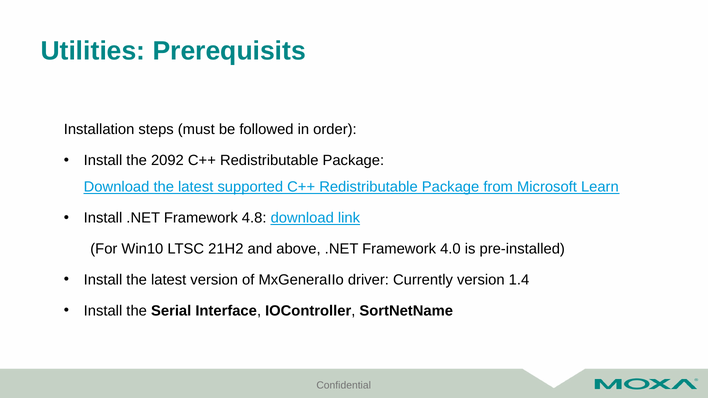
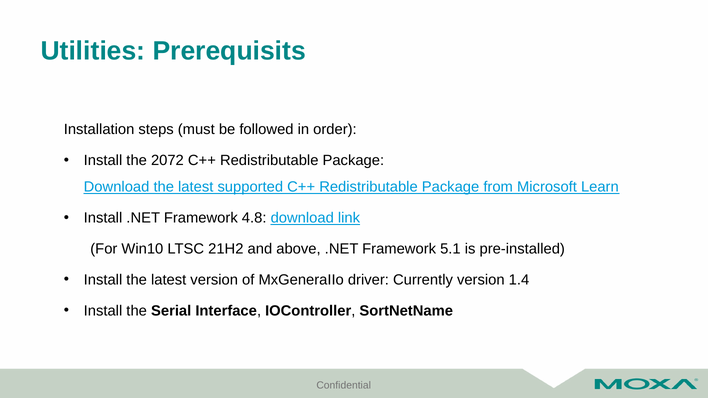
2092: 2092 -> 2072 (167, 161)
4.0: 4.0 -> 5.1 (450, 249)
